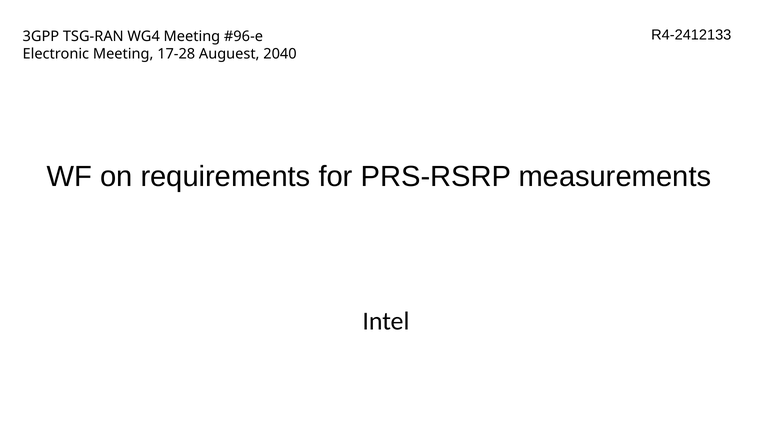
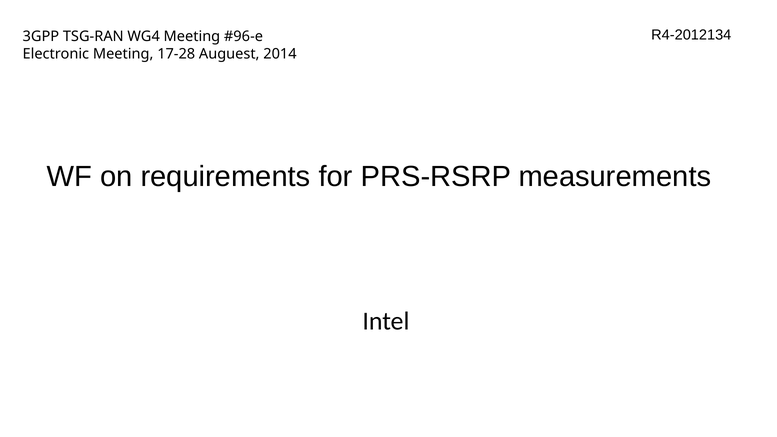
R4-2412133: R4-2412133 -> R4-2012134 (691, 35)
2040: 2040 -> 2014 (280, 54)
